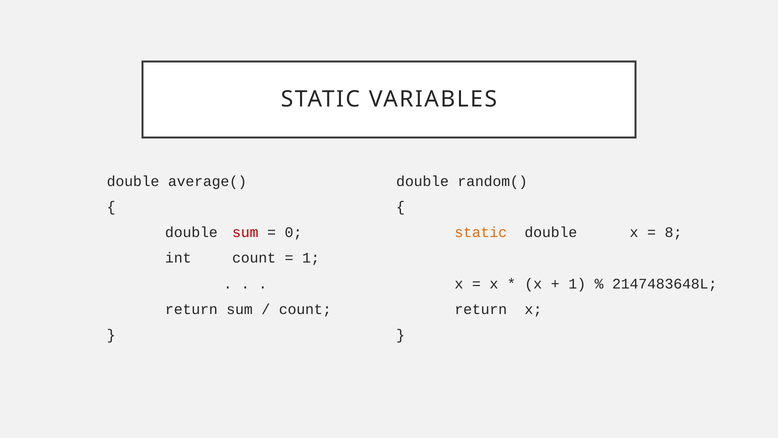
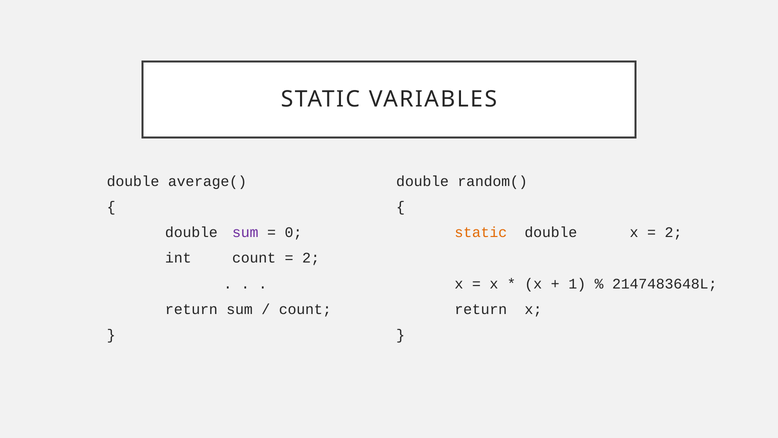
sum colour: red -> purple (245, 232)
8: 8 -> 2 (673, 232)
1: 1 -> 2 (311, 258)
